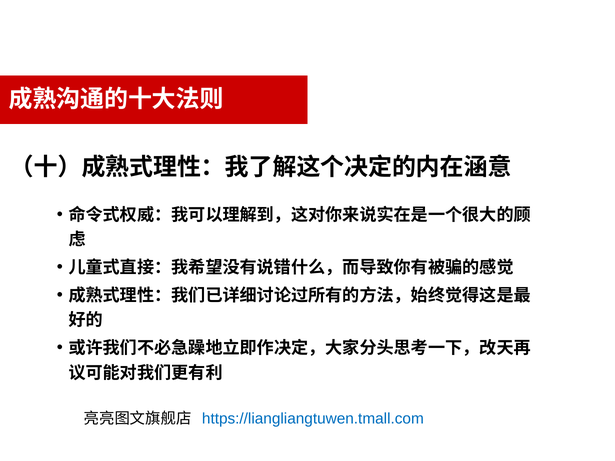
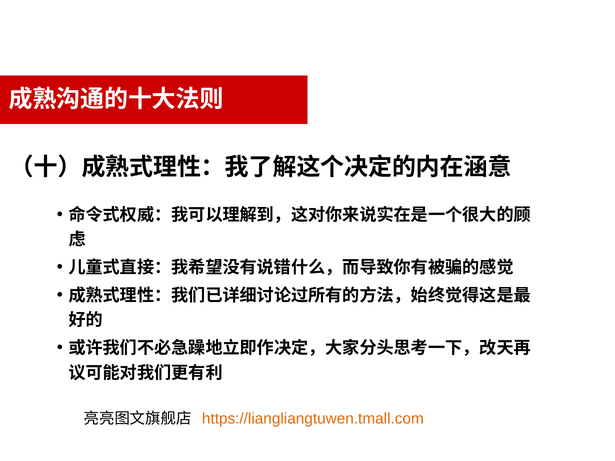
https://liangliangtuwen.tmall.com colour: blue -> orange (313, 419)
